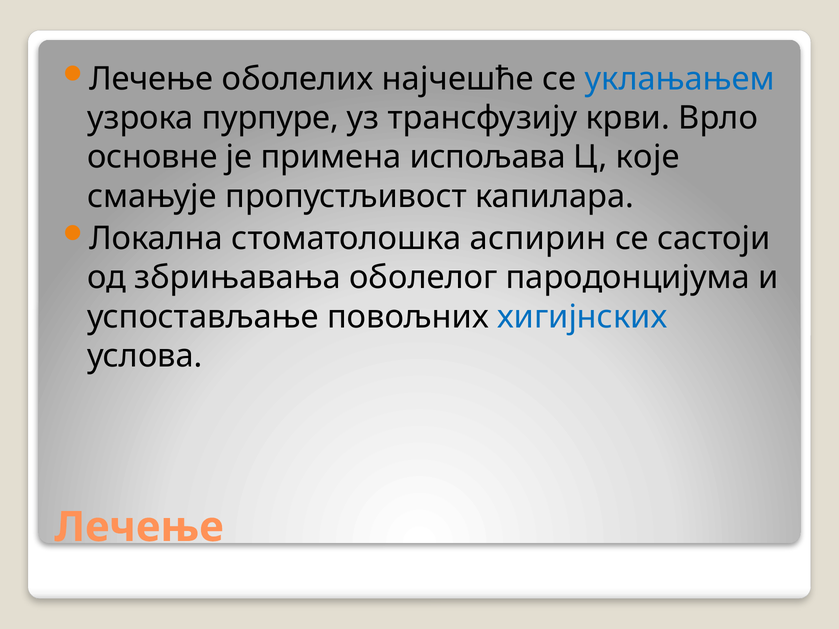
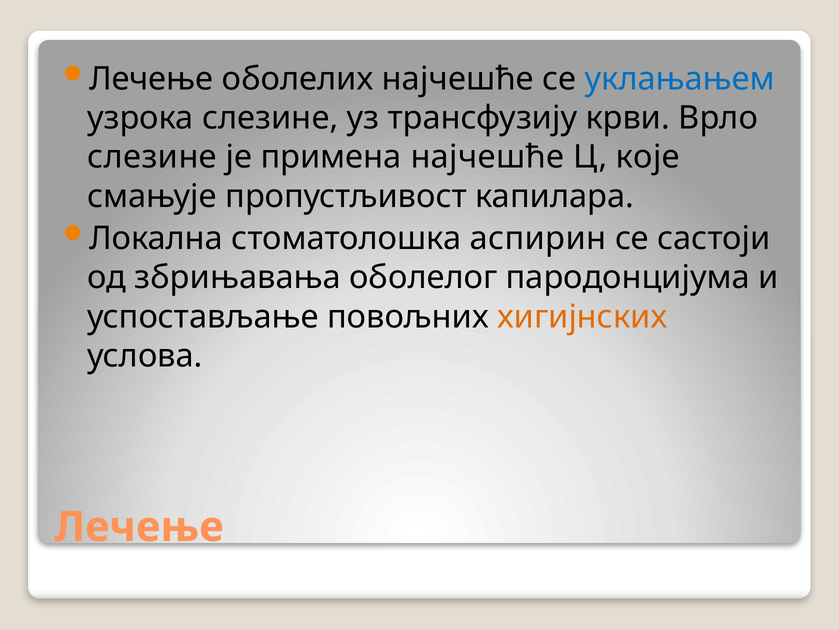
узрока пурпуре: пурпуре -> слезине (270, 118)
основне: основне -> слезине (152, 157)
примена испољава: испољава -> најчешће (487, 157)
хигијнских colour: blue -> orange (582, 317)
